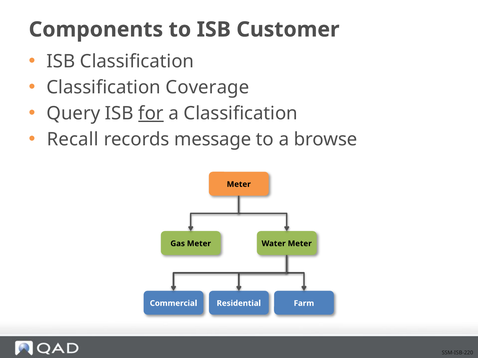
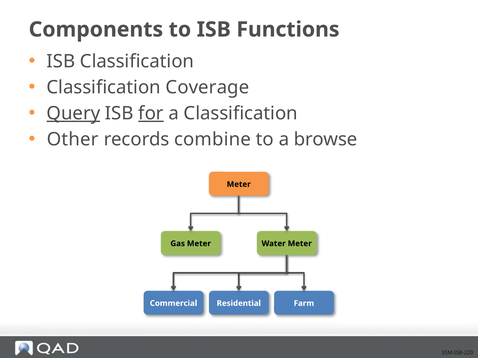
Customer: Customer -> Functions (288, 30)
Query underline: none -> present (73, 114)
Recall: Recall -> Other (73, 140)
message: message -> combine (213, 140)
